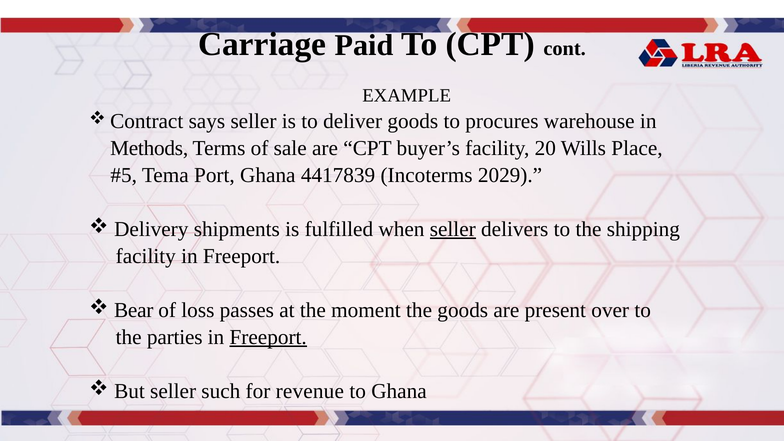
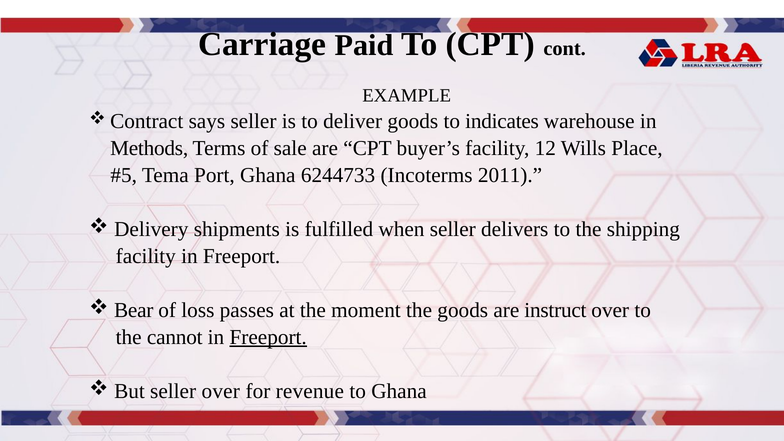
procures: procures -> indicates (502, 121)
20: 20 -> 12 (545, 148)
4417839: 4417839 -> 6244733 (338, 175)
2029: 2029 -> 2011 (510, 175)
seller underline: present -> none (453, 229)
present: present -> instruct (555, 310)
parties: parties -> cannot (175, 337)
seller such: such -> over (221, 391)
